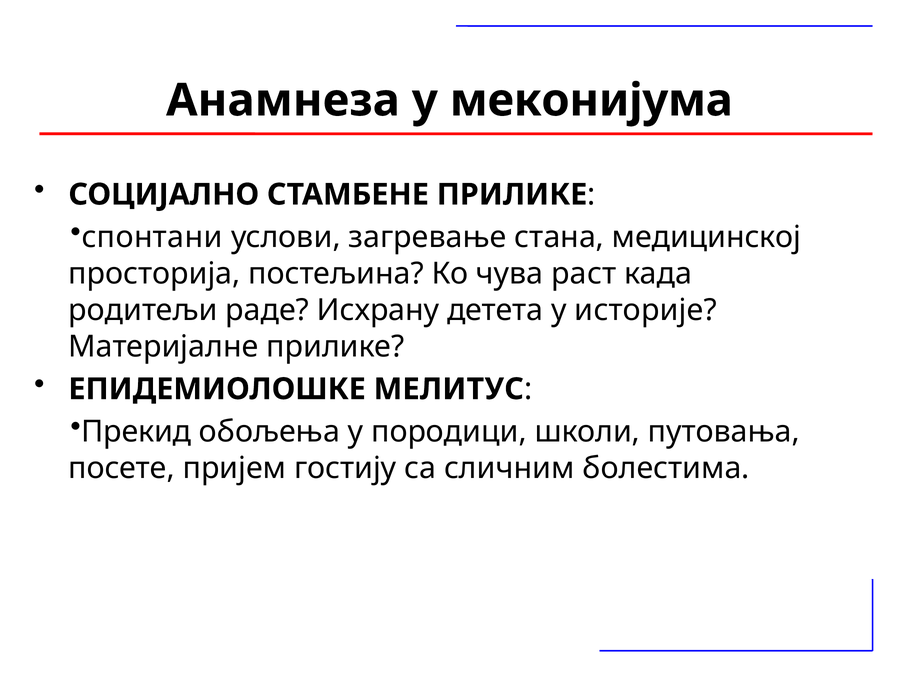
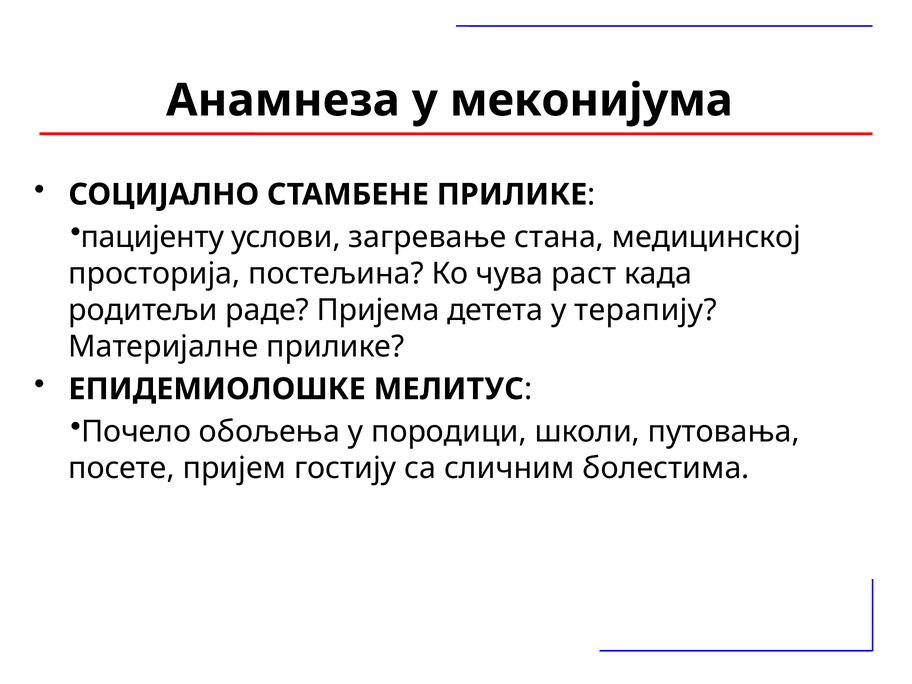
спонтани: спонтани -> пацијенту (152, 237)
Исхрану: Исхрану -> Пријема (378, 310)
историје: историје -> терапију (646, 310)
Прекид: Прекид -> Почело (136, 432)
